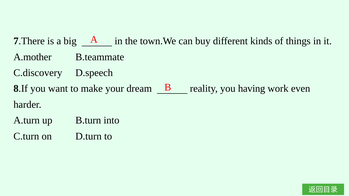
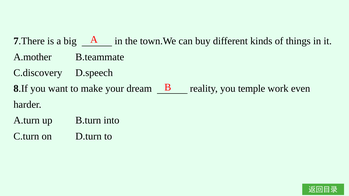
having: having -> temple (252, 89)
